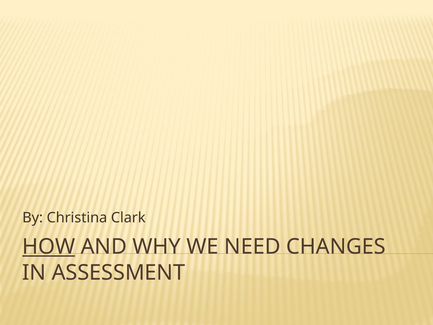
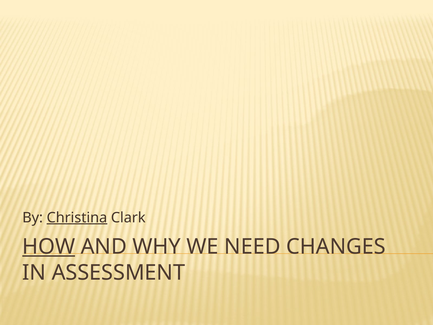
Christina underline: none -> present (77, 218)
